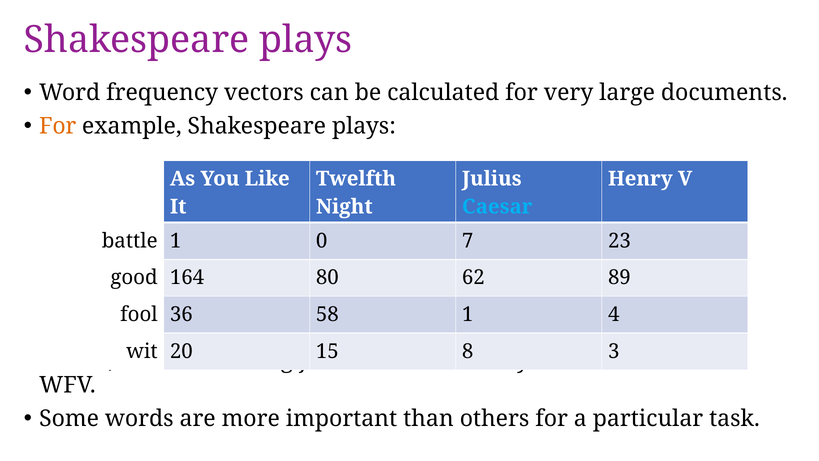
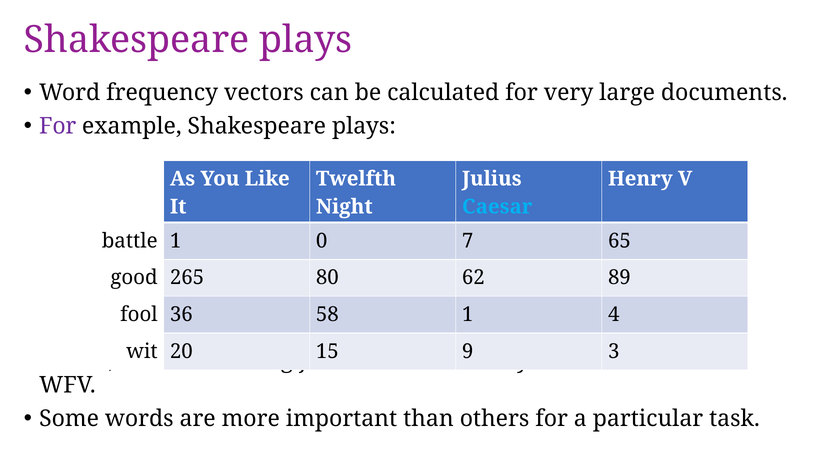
For colour: orange -> purple (58, 126)
23: 23 -> 65 (619, 241)
164: 164 -> 265 (187, 277)
8: 8 -> 9 (468, 351)
